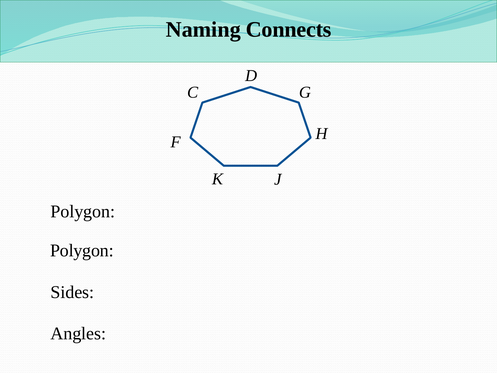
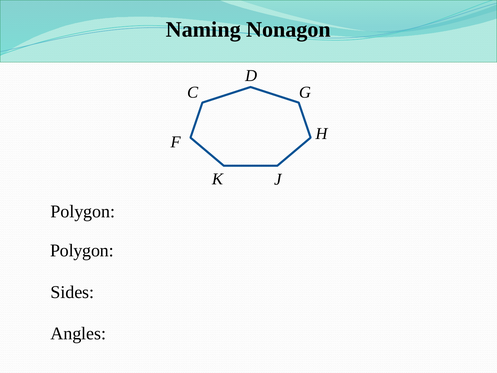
Connects: Connects -> Nonagon (289, 30)
